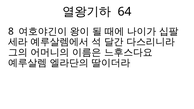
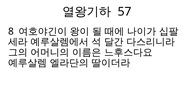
64: 64 -> 57 (125, 12)
